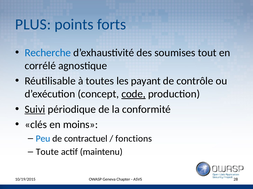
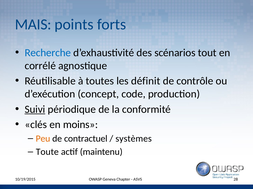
PLUS: PLUS -> MAIS (33, 24)
soumises: soumises -> scénarios (175, 53)
payant: payant -> définit (146, 81)
code underline: present -> none (134, 94)
Peu colour: blue -> orange (43, 139)
fonctions: fonctions -> systèmes (134, 139)
